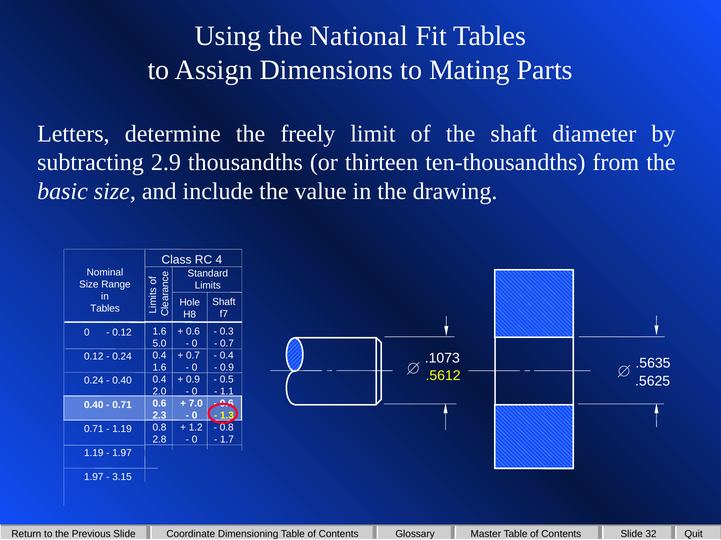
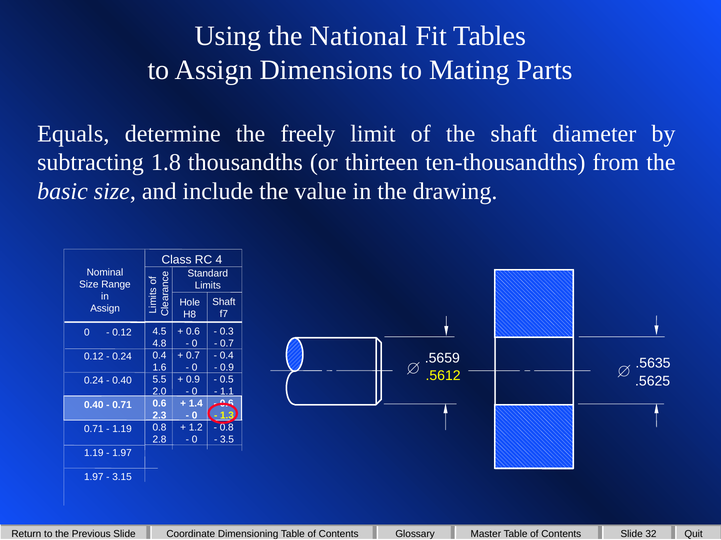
Letters: Letters -> Equals (73, 134)
2.9: 2.9 -> 1.8 (166, 163)
Tables: Tables -> Assign (105, 309)
1.6: 1.6 -> 4.5 (159, 332)
5.0: 5.0 -> 4.8 (159, 344)
.1073: .1073 -> .5659 (442, 358)
0.4: 0.4 -> 5.5 (159, 380)
7.0: 7.0 -> 1.4 (196, 404)
1.7: 1.7 -> 3.5 (227, 440)
